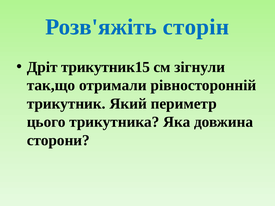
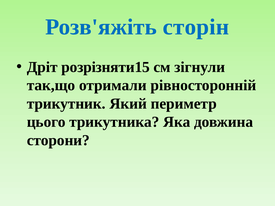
трикутник15: трикутник15 -> розрізняти15 (106, 67)
